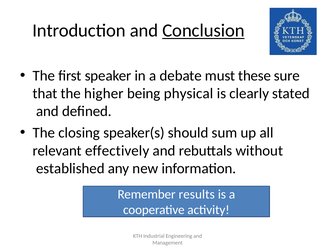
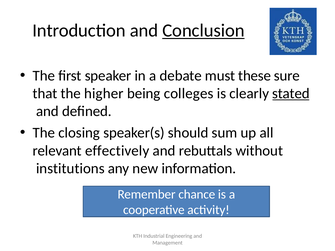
physical: physical -> colleges (189, 94)
stated underline: none -> present (291, 94)
established: established -> institutions (70, 169)
results: results -> chance (197, 194)
